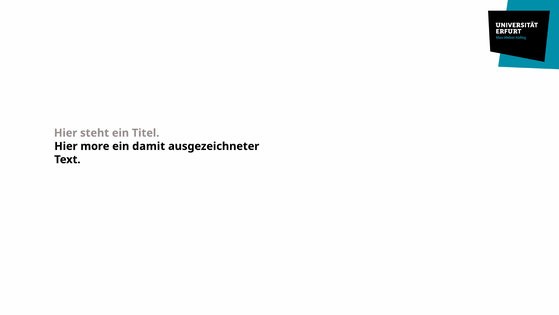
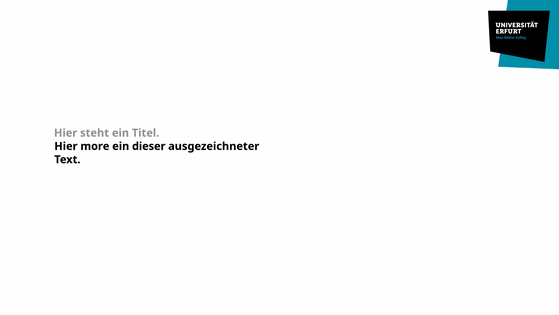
damit: damit -> dieser (149, 146)
